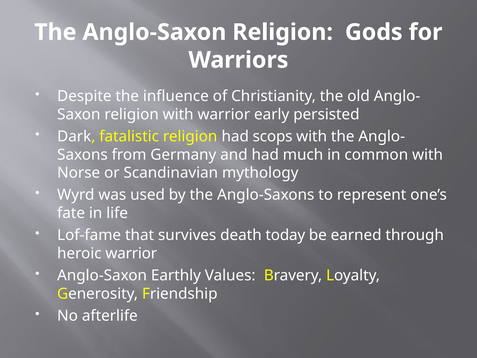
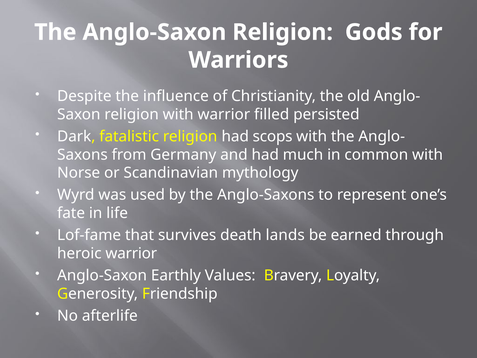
early: early -> filled (272, 114)
today: today -> lands (285, 235)
